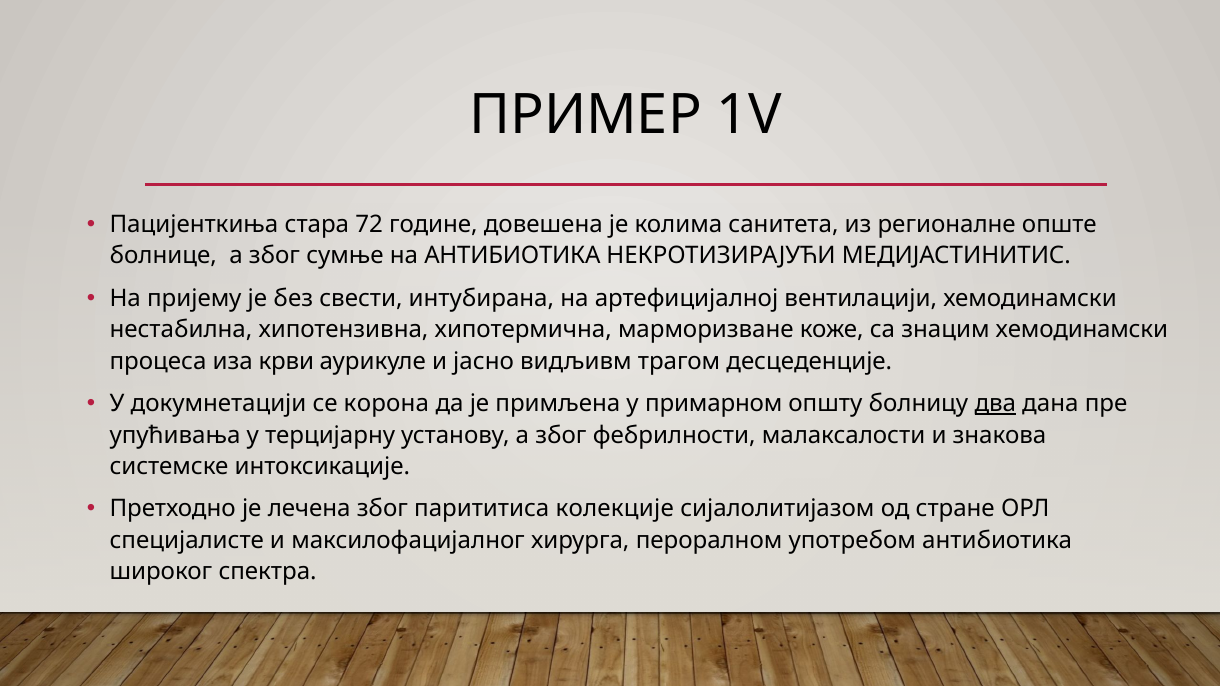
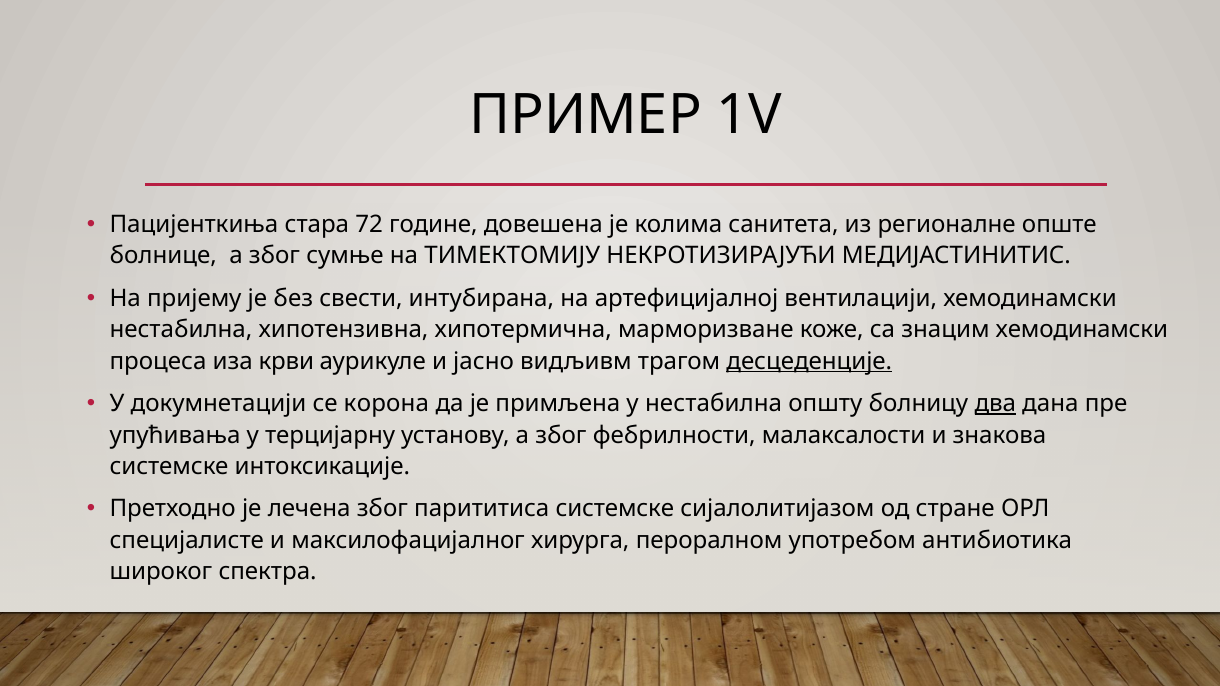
на АНТИБИОТИКА: АНТИБИОТИКА -> ТИМЕКТОМИЈУ (512, 256)
десцеденције underline: none -> present (809, 361)
у примарном: примарном -> нестабилна (714, 404)
парититиса колекције: колекције -> системске (615, 509)
